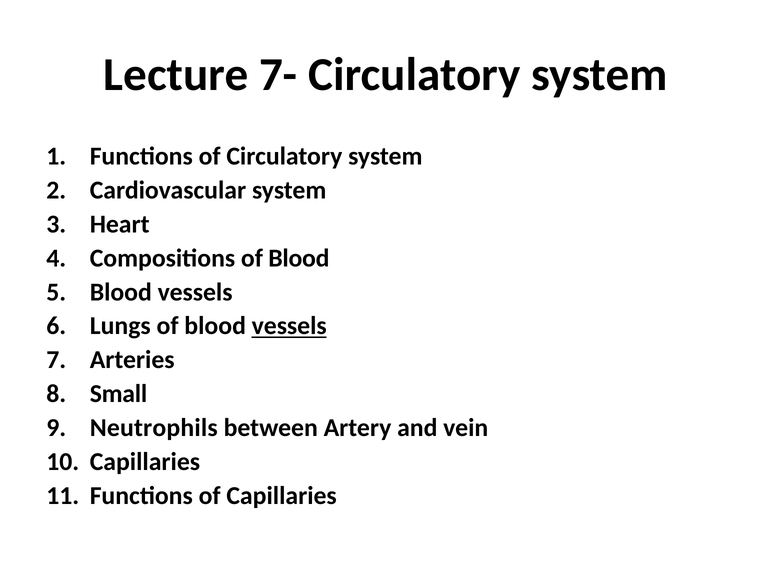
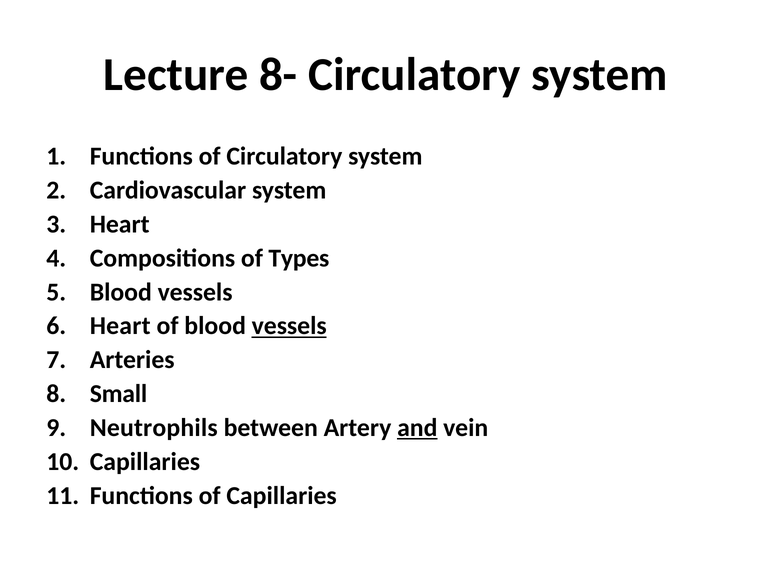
7-: 7- -> 8- (278, 75)
Compositions of Blood: Blood -> Types (299, 258)
Lungs: Lungs -> Heart (120, 326)
and underline: none -> present (417, 428)
